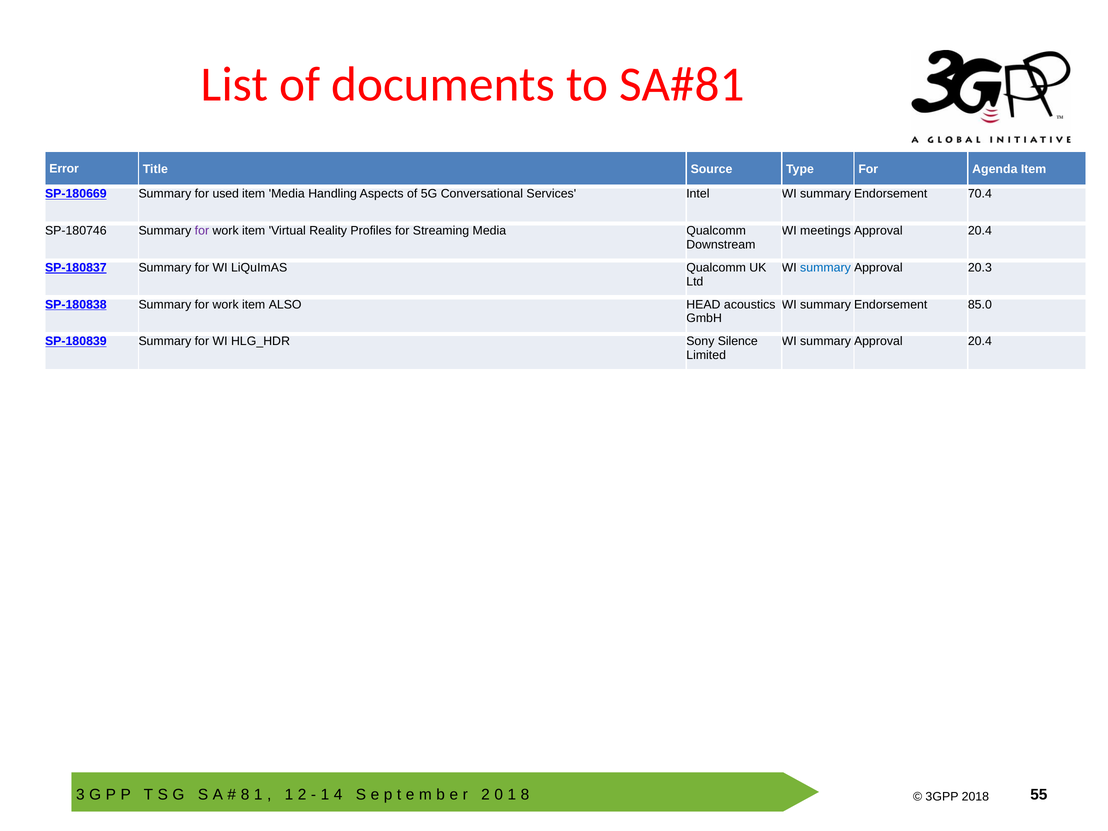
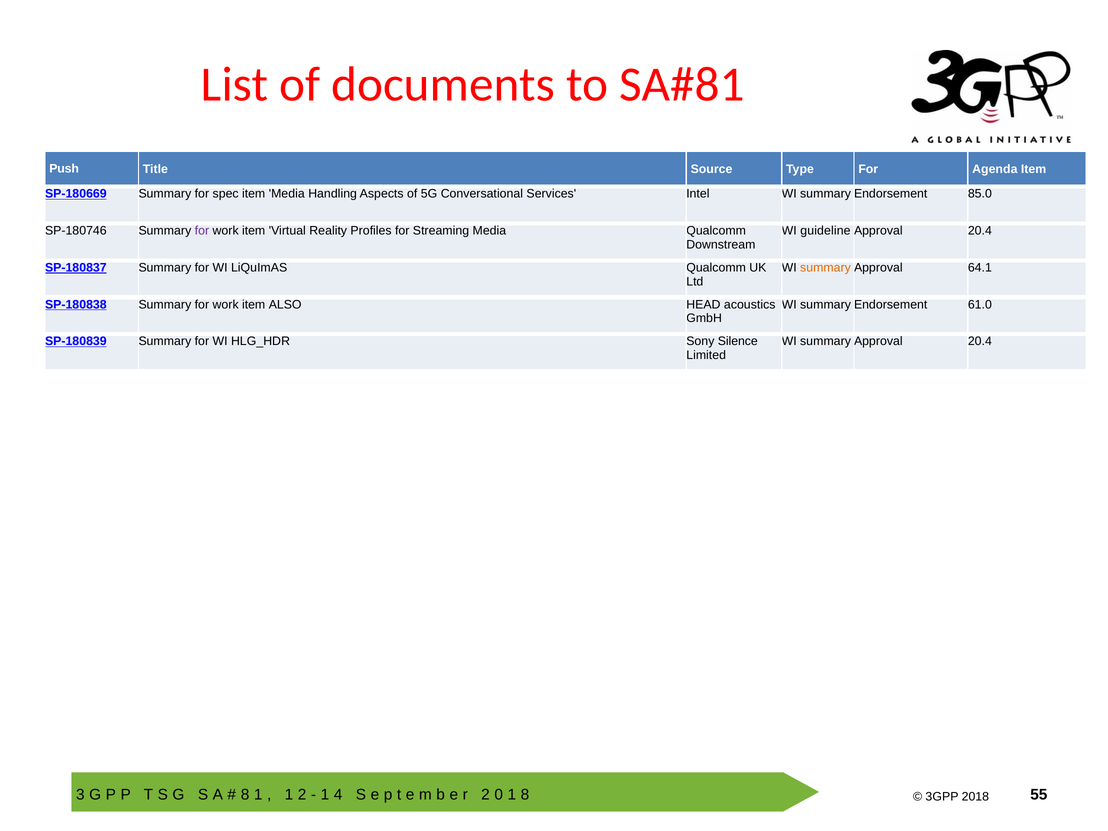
Error: Error -> Push (64, 169)
used: used -> spec (226, 194)
70.4: 70.4 -> 85.0 (980, 194)
meetings: meetings -> guideline (825, 231)
summary colour: blue -> orange (825, 268)
20.3: 20.3 -> 64.1 (980, 268)
85.0: 85.0 -> 61.0 (980, 304)
